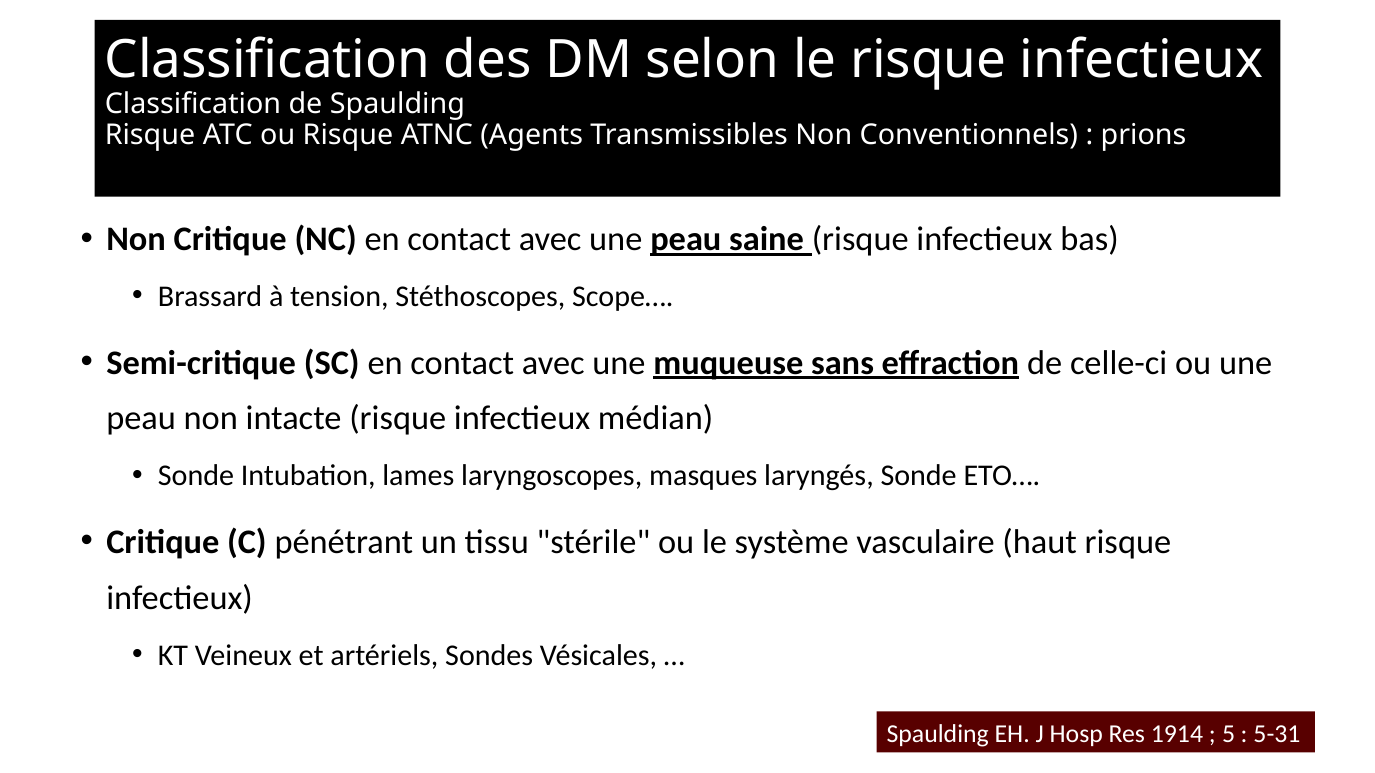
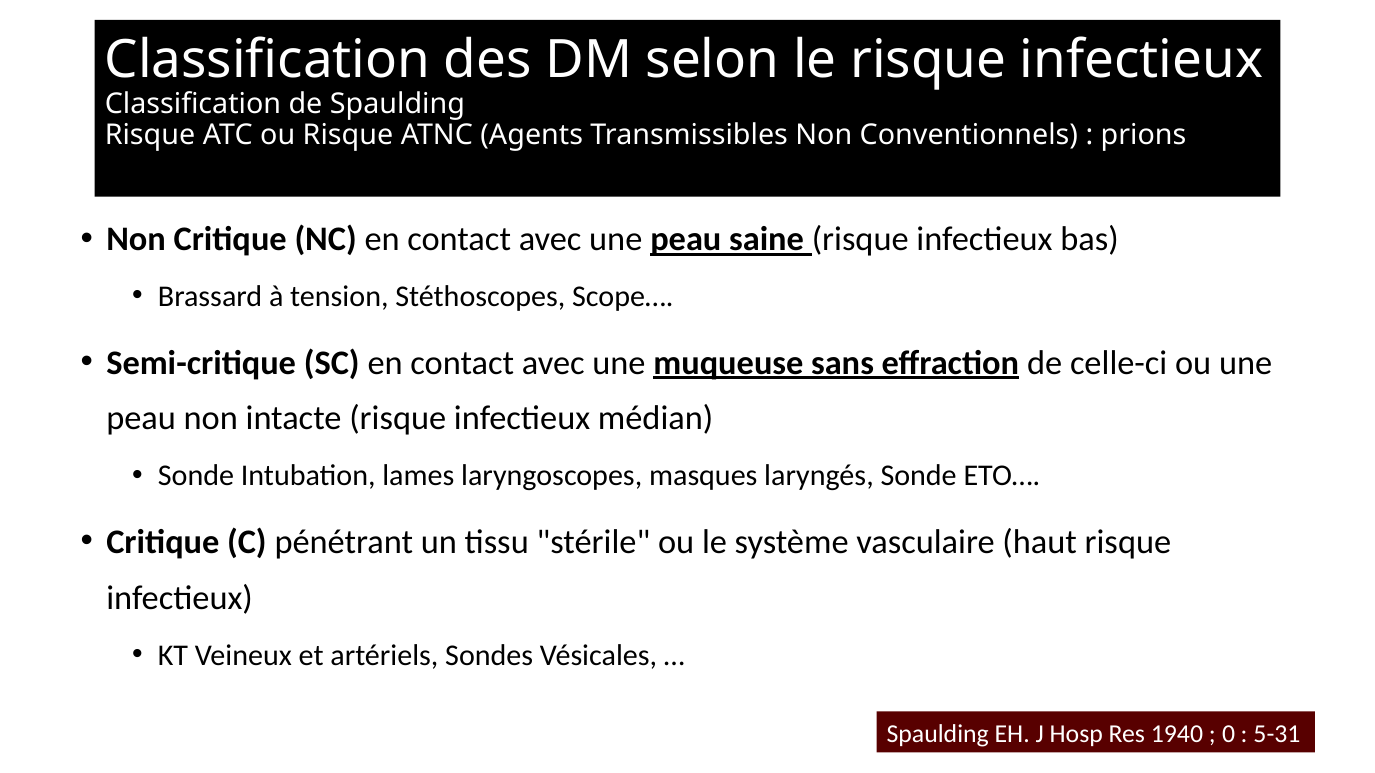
1914: 1914 -> 1940 (1177, 734)
5: 5 -> 0 (1229, 734)
